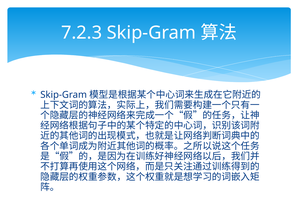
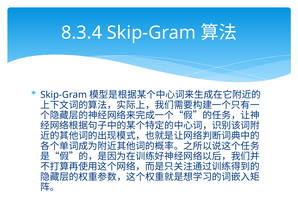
7.2.3: 7.2.3 -> 8.3.4 (82, 33)
